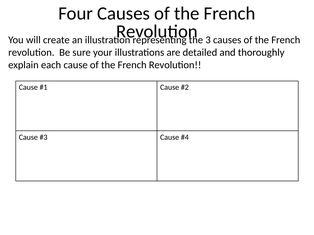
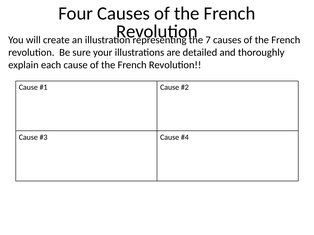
3: 3 -> 7 (208, 40)
